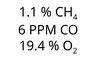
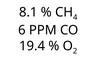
1.1: 1.1 -> 8.1 (28, 12)
